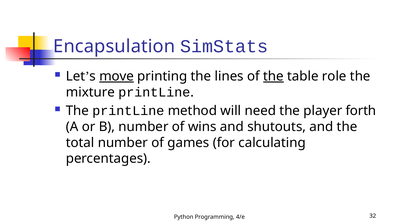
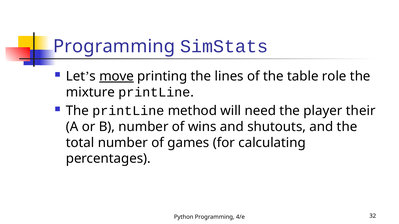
Encapsulation: Encapsulation -> Programming (114, 46)
the underline: present -> none (273, 76)
forth: forth -> their (361, 111)
